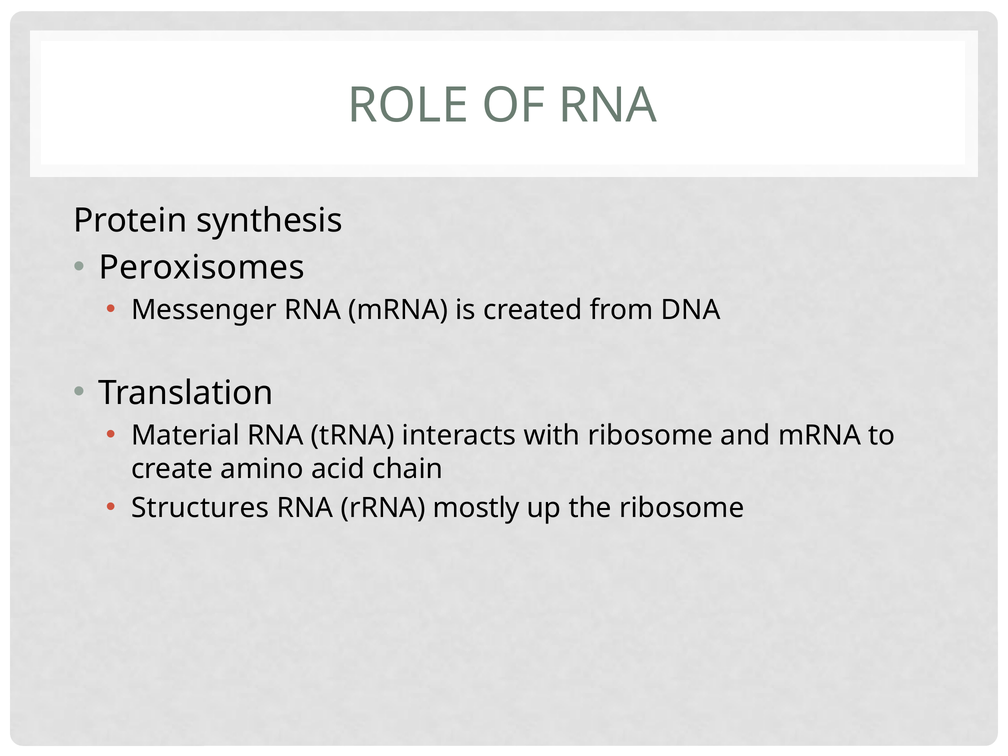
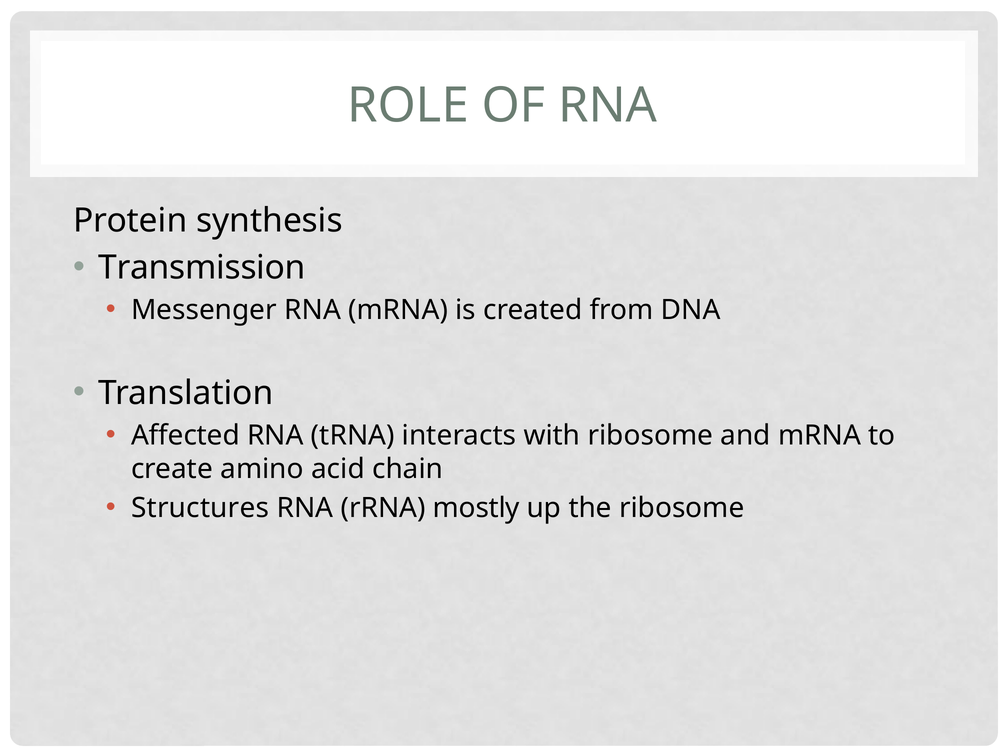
Peroxisomes: Peroxisomes -> Transmission (202, 268)
Material: Material -> Affected (185, 435)
